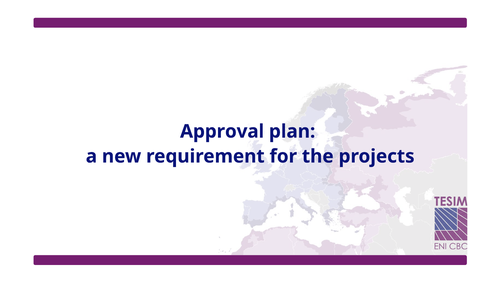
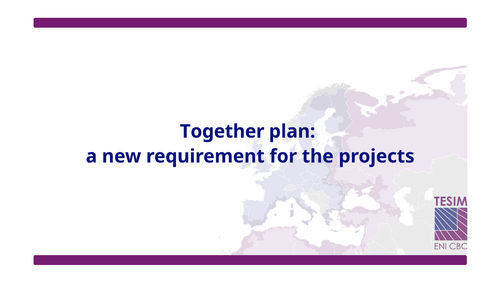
Approval: Approval -> Together (222, 131)
